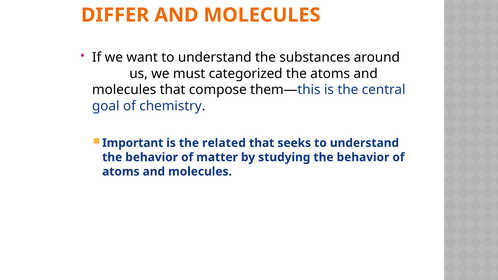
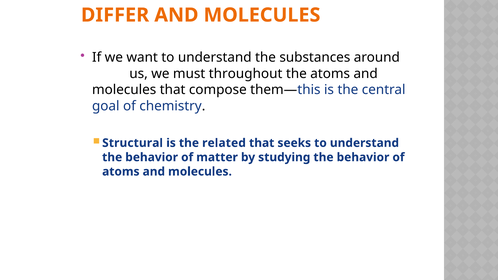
categorized: categorized -> throughout (246, 74)
Important: Important -> Structural (133, 143)
